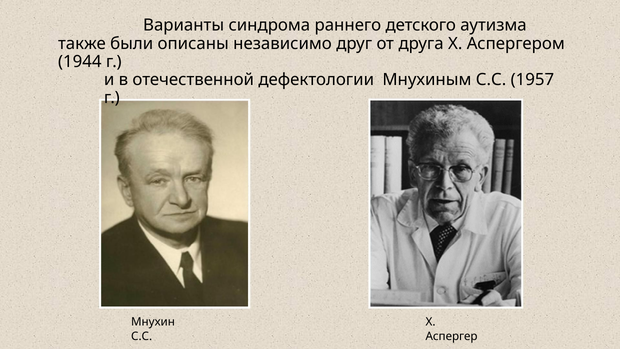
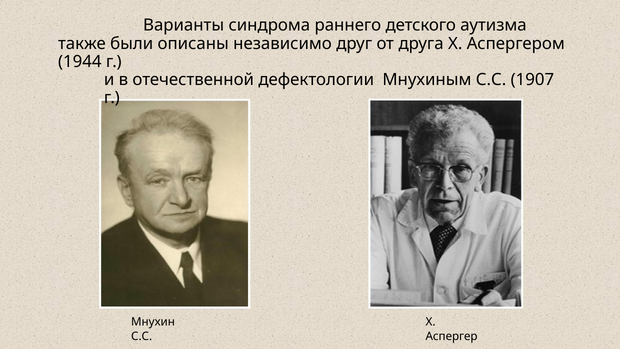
1957: 1957 -> 1907 (532, 80)
